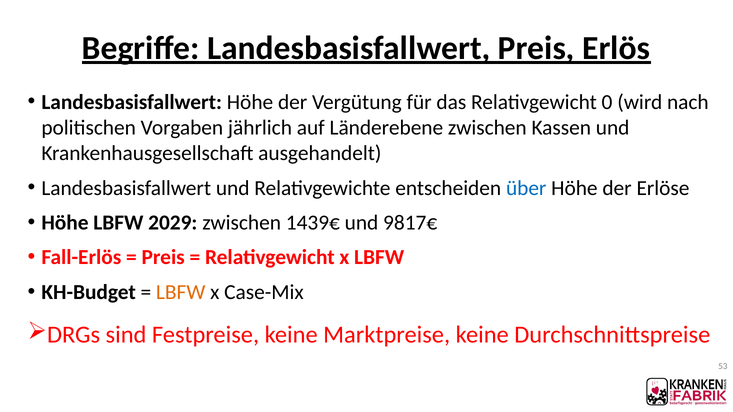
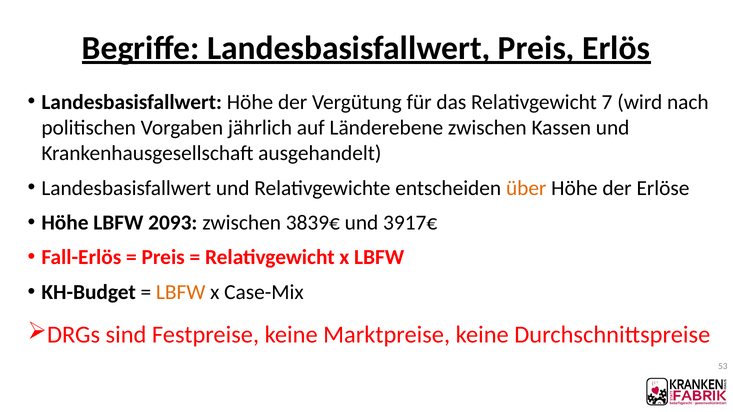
0: 0 -> 7 (607, 102)
über colour: blue -> orange (526, 188)
2029: 2029 -> 2093 (173, 223)
1439€: 1439€ -> 3839€ (313, 223)
9817€: 9817€ -> 3917€ (410, 223)
